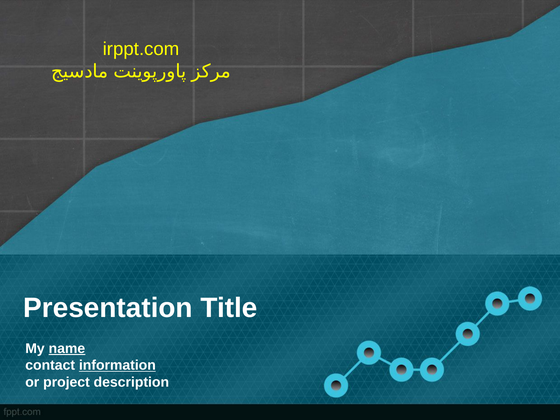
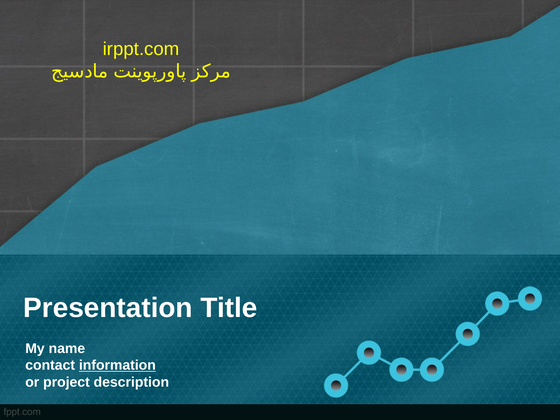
name underline: present -> none (67, 349)
